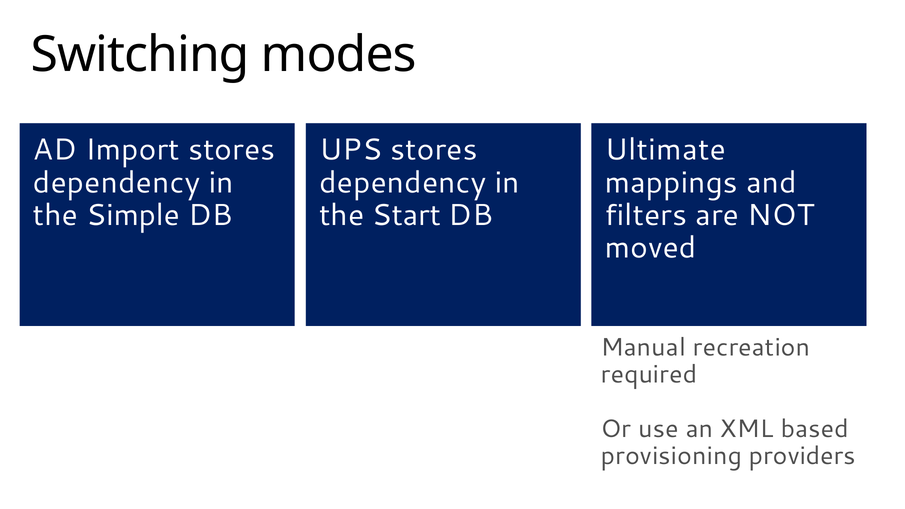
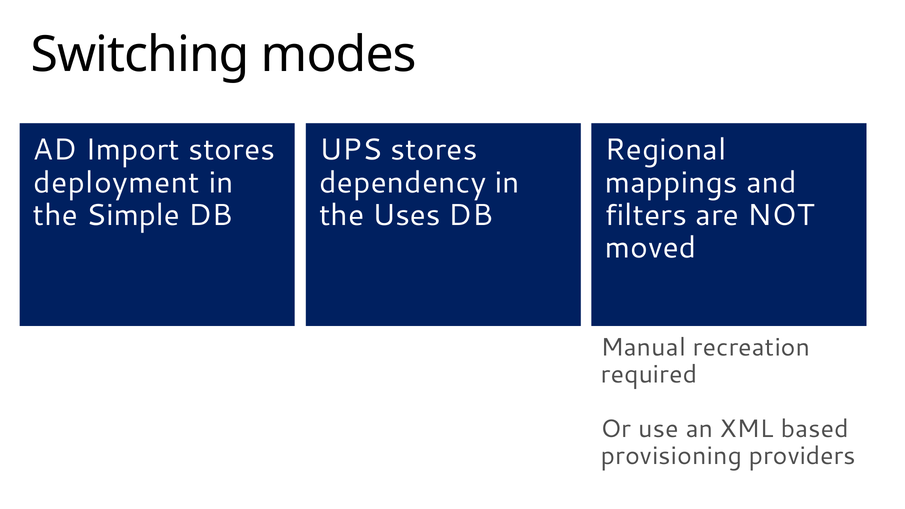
Ultimate: Ultimate -> Regional (666, 150)
dependency: dependency -> deployment (117, 183)
Start: Start -> Uses (406, 215)
